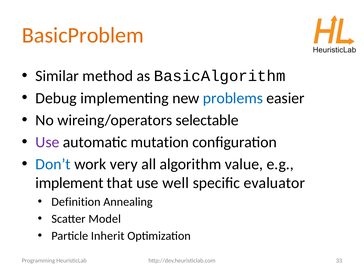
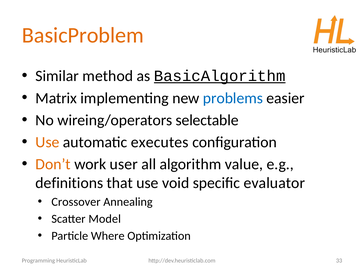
BasicAlgorithm underline: none -> present (220, 76)
Debug: Debug -> Matrix (56, 98)
Use colour: purple -> orange (47, 142)
mutation: mutation -> executes (160, 142)
Don’t colour: blue -> orange (53, 164)
very: very -> user (124, 164)
implement: implement -> definitions (69, 183)
well: well -> void (176, 183)
Definition: Definition -> Crossover (76, 202)
Inherit: Inherit -> Where (108, 236)
